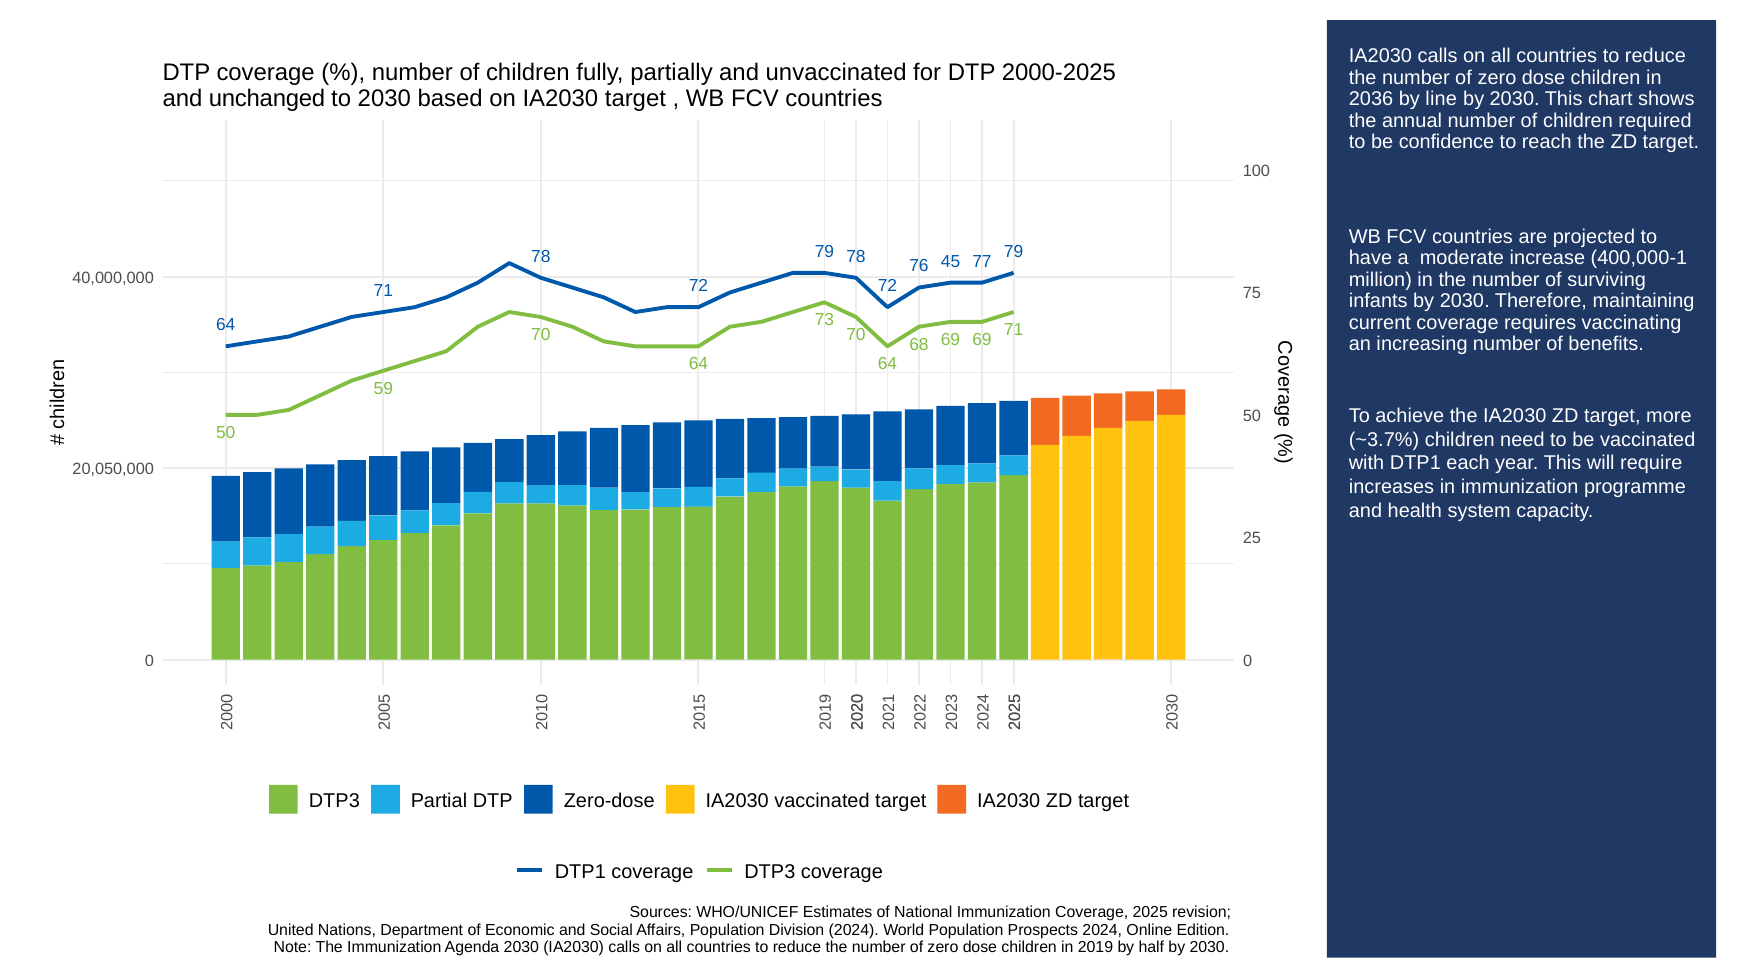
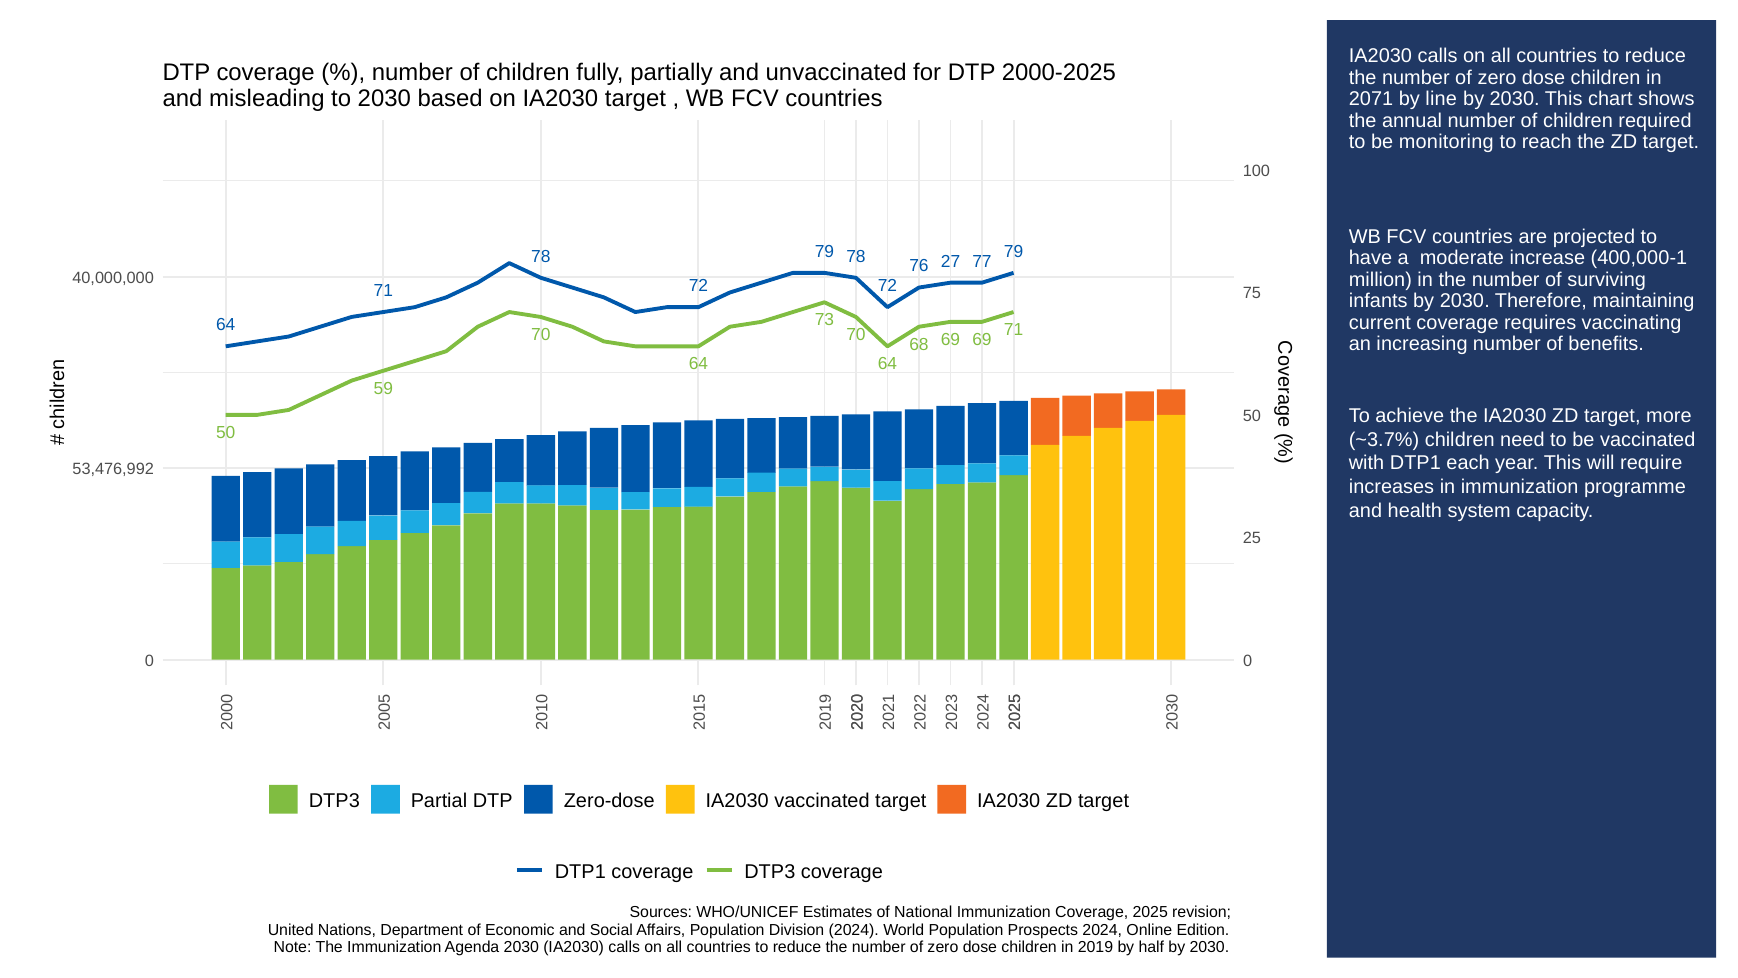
unchanged: unchanged -> misleading (267, 98)
2036: 2036 -> 2071 (1371, 99)
confidence: confidence -> monitoring (1446, 142)
45: 45 -> 27 (951, 261)
20,050,000: 20,050,000 -> 53,476,992 (113, 469)
